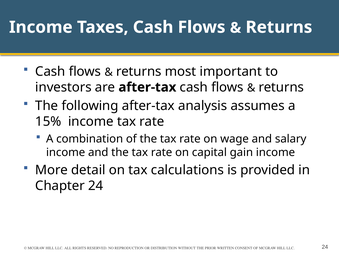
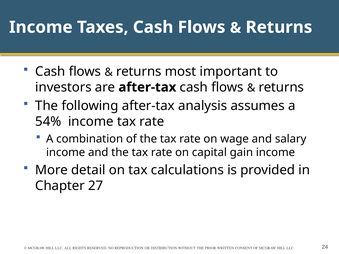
15%: 15% -> 54% (48, 122)
Chapter 24: 24 -> 27 (96, 186)
